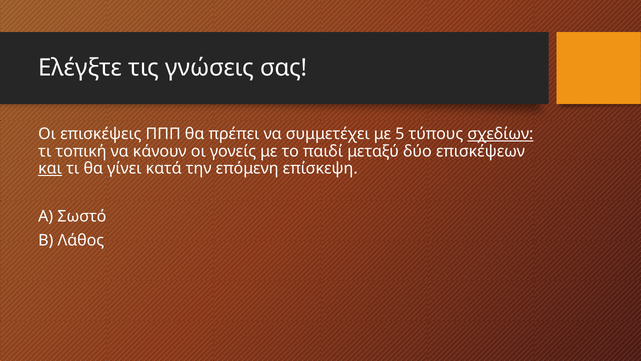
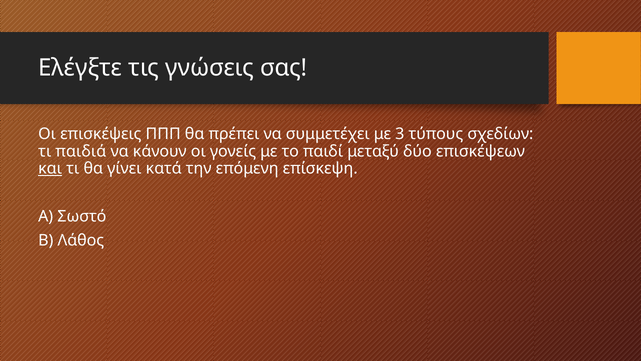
5: 5 -> 3 (400, 134)
σχεδίων underline: present -> none (500, 134)
τοπική: τοπική -> παιδιά (81, 151)
